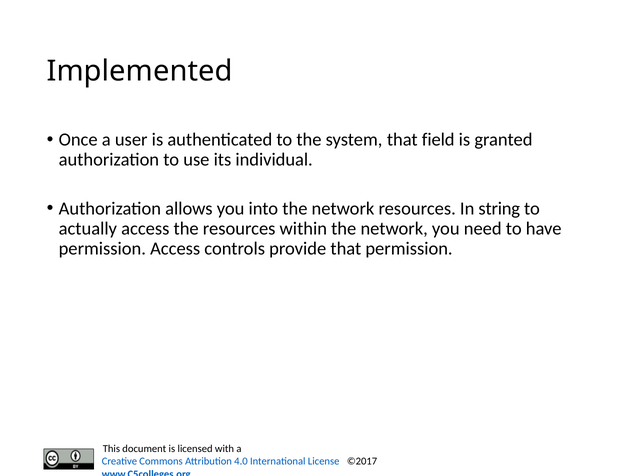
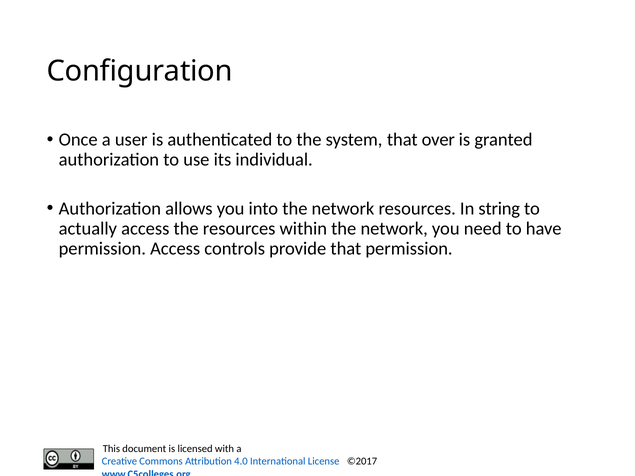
Implemented: Implemented -> Configuration (140, 71)
field: field -> over (438, 140)
